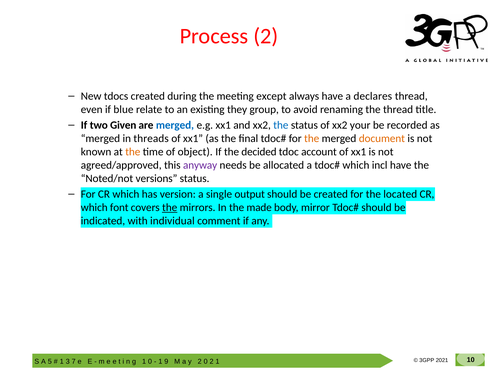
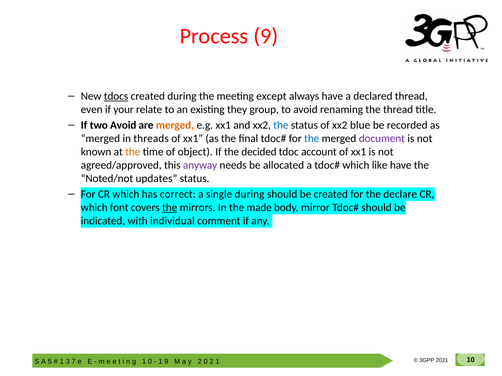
Process 2: 2 -> 9 (266, 36)
tdocs underline: none -> present (116, 96)
declares: declares -> declared (373, 96)
blue: blue -> your (124, 110)
two Given: Given -> Avoid (123, 125)
merged colour: blue -> orange (175, 125)
your: your -> blue (360, 125)
the colour: orange -> blue (312, 139)
document colour: orange -> purple (382, 139)
incl: incl -> like (380, 165)
versions: versions -> updates (156, 179)
version: version -> correct (178, 194)
single output: output -> during (250, 194)
located: located -> declare (400, 194)
